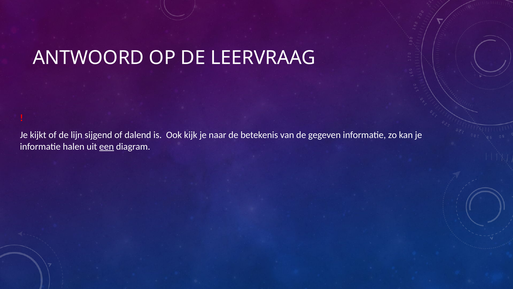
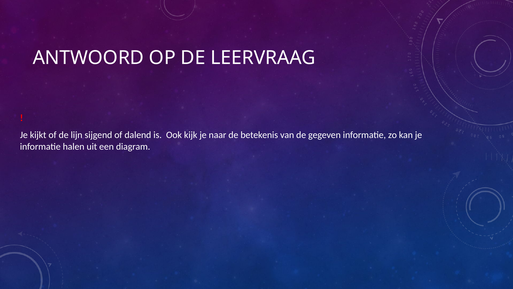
een underline: present -> none (107, 146)
